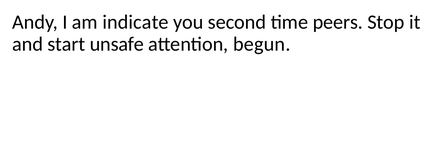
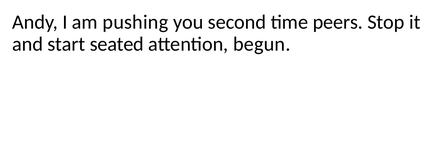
indicate: indicate -> pushing (135, 22)
unsafe: unsafe -> seated (117, 44)
